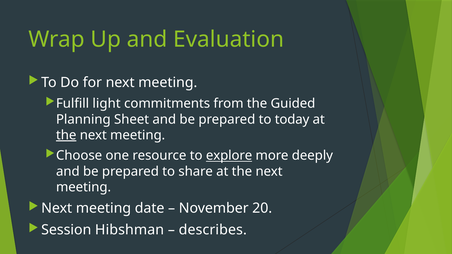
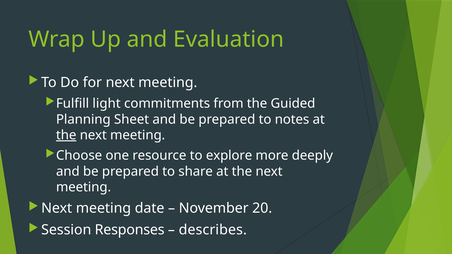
today: today -> notes (292, 120)
explore underline: present -> none (229, 156)
Hibshman: Hibshman -> Responses (130, 230)
